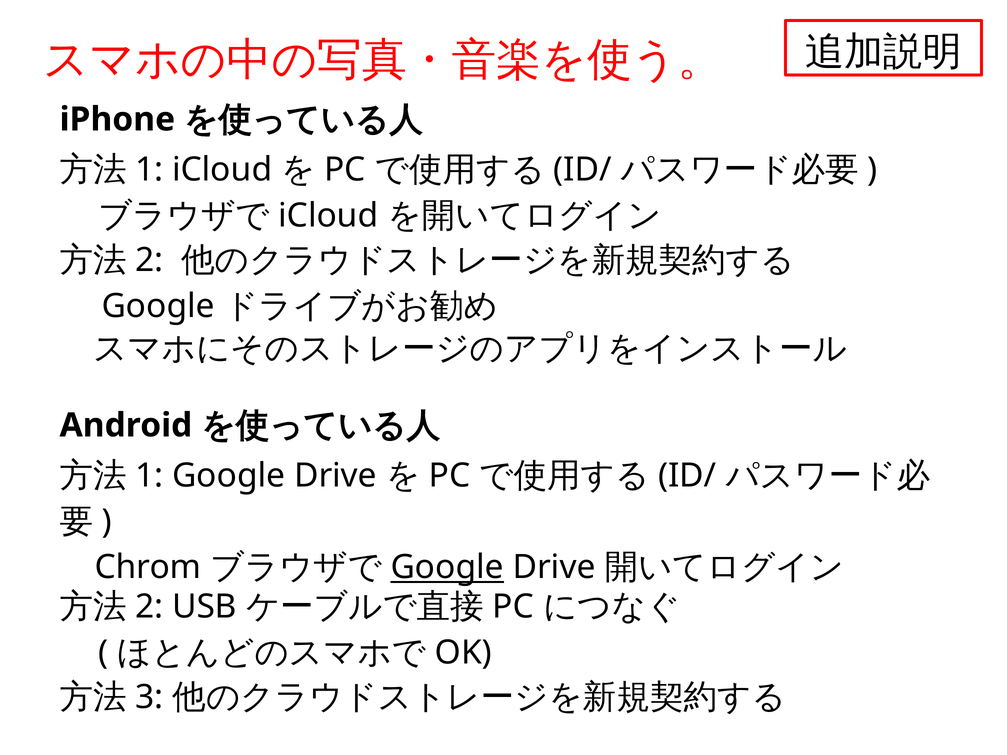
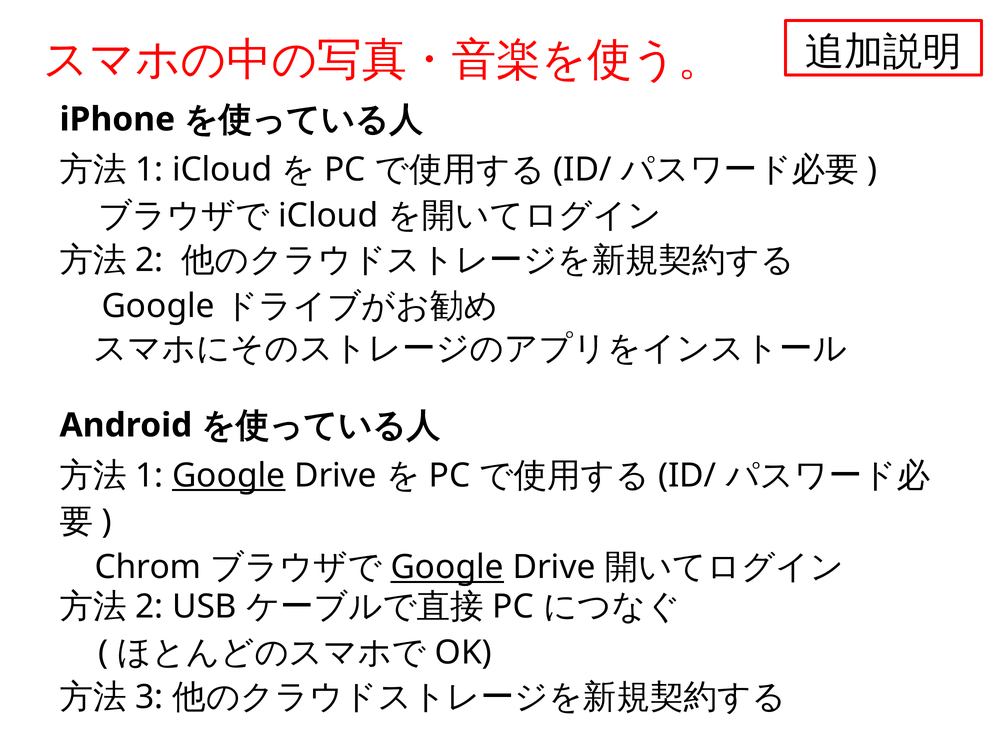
Google underline: none -> present (229, 476)
